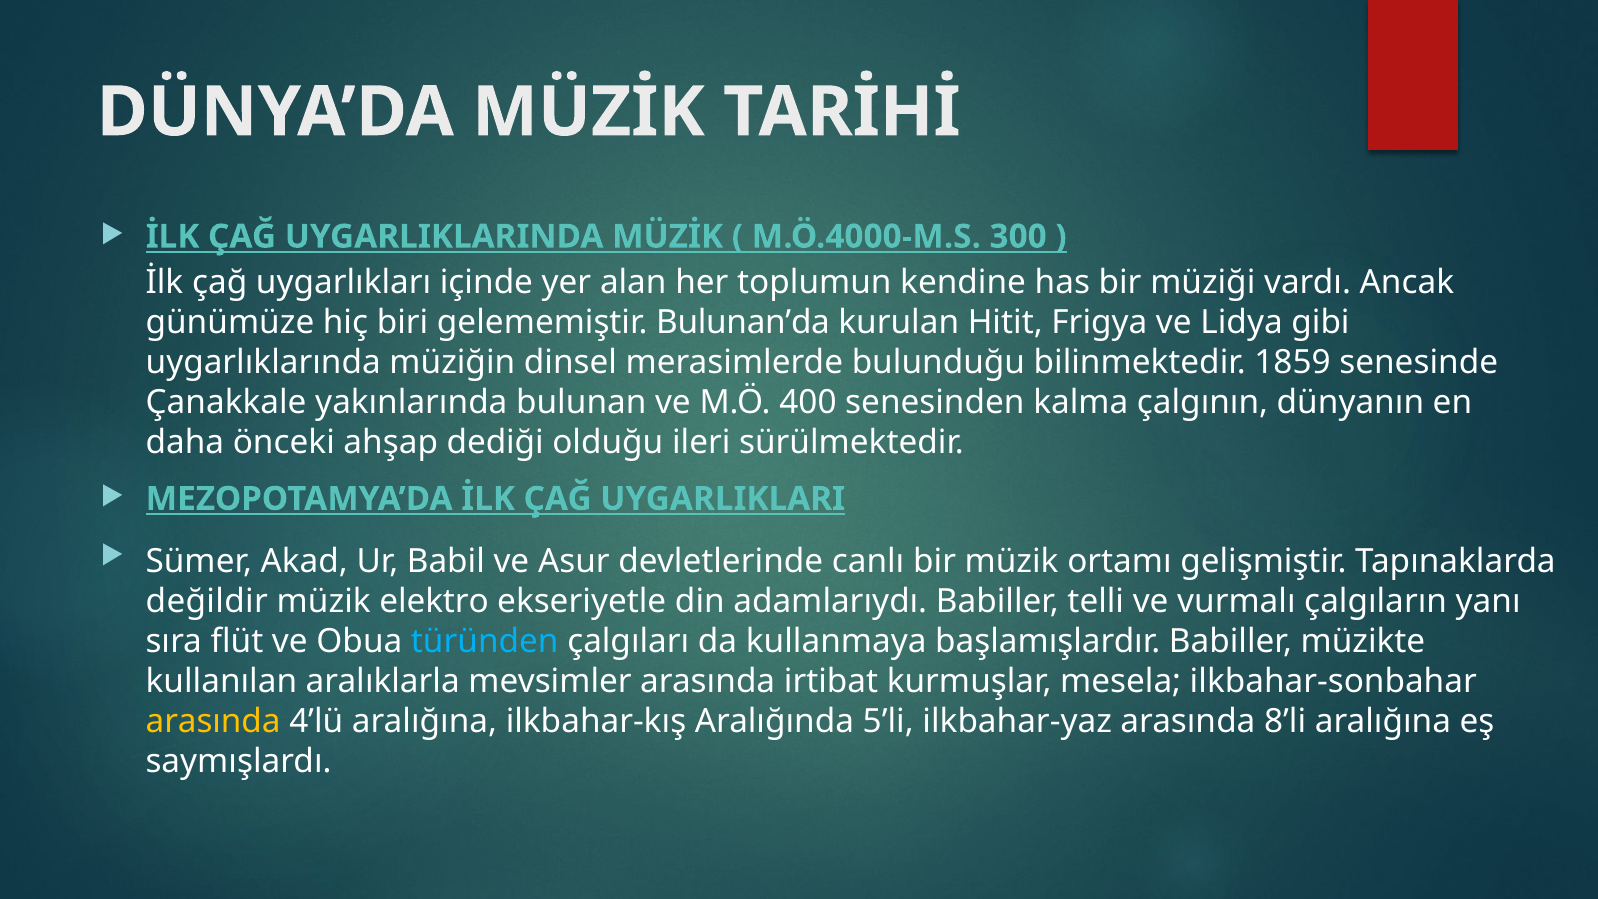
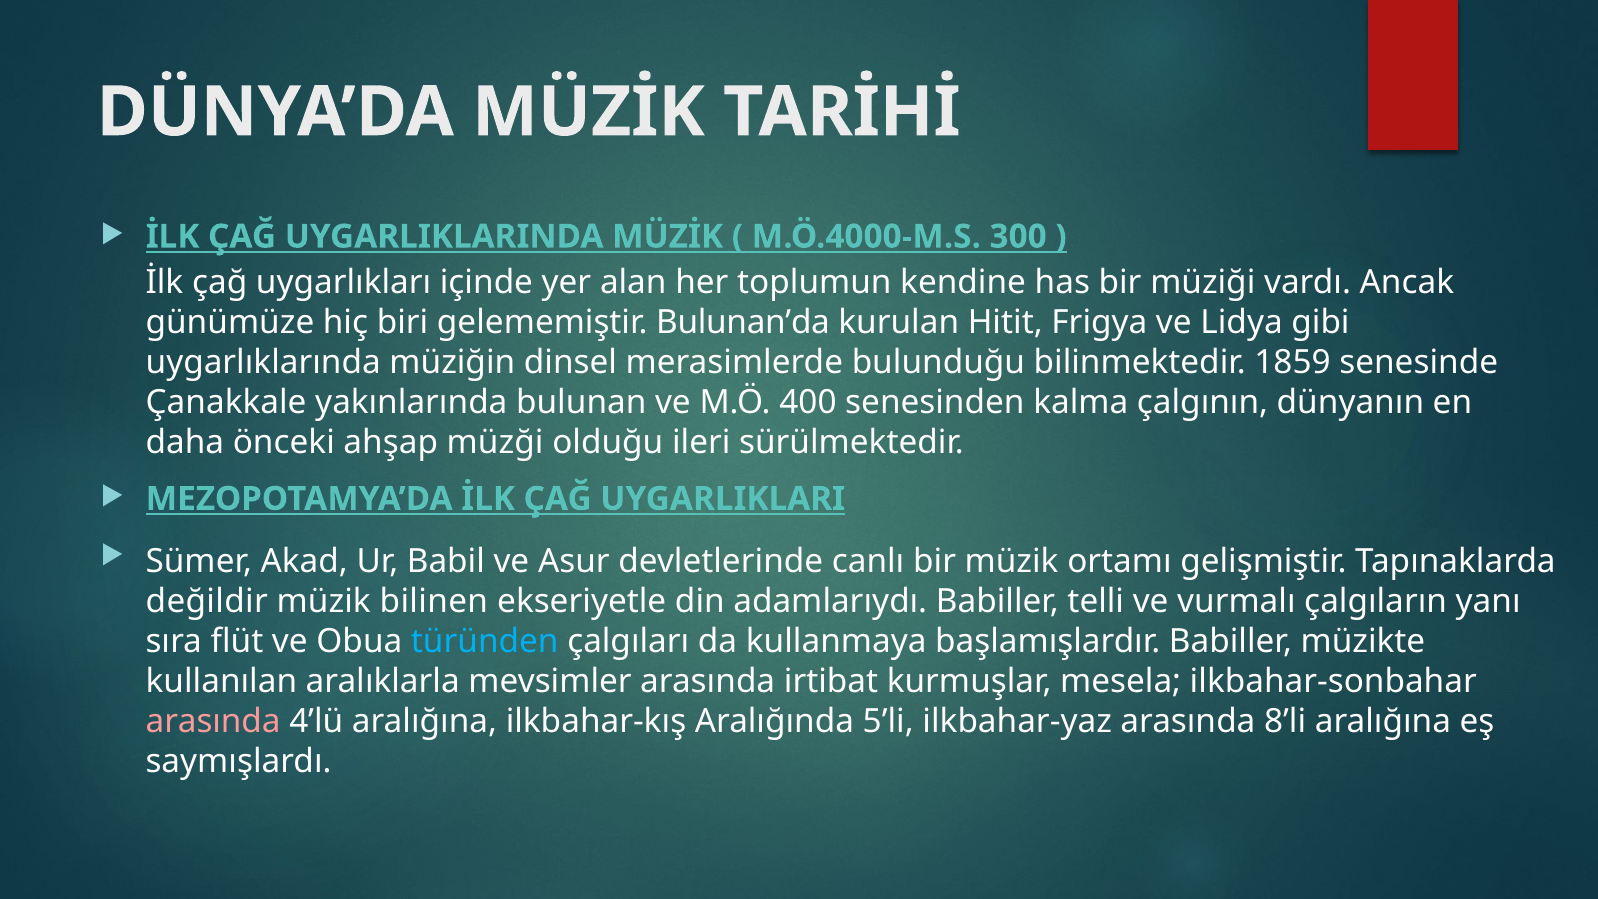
dediği: dediği -> müzği (495, 442)
elektro: elektro -> bilinen (434, 601)
arasında colour: yellow -> pink (213, 721)
